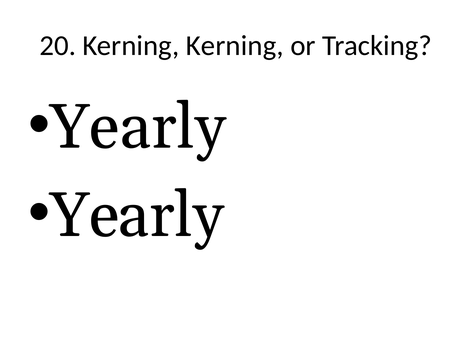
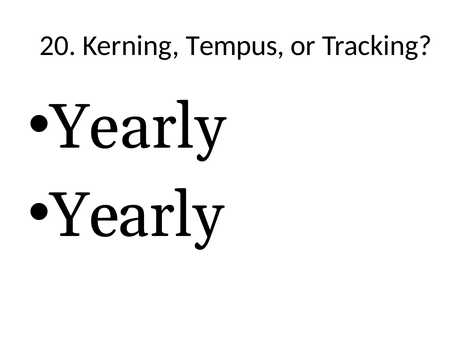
Kerning Kerning: Kerning -> Tempus (235, 46)
